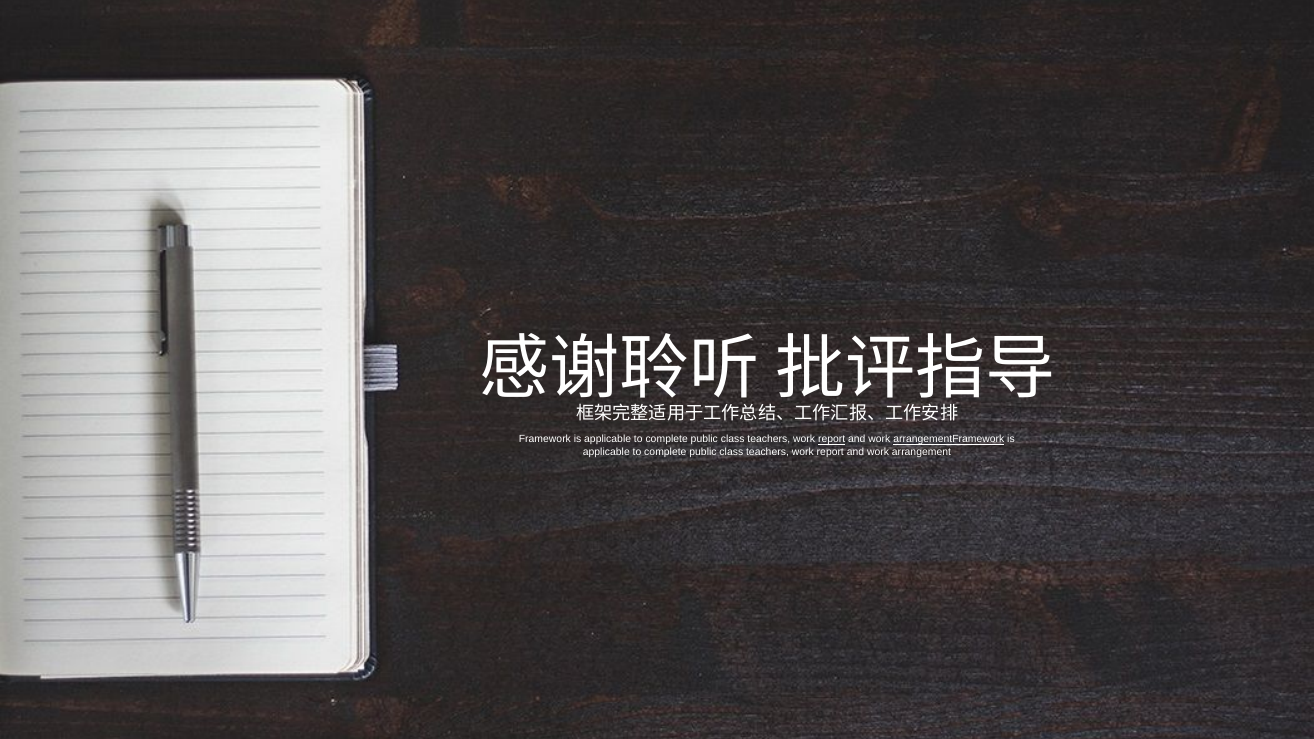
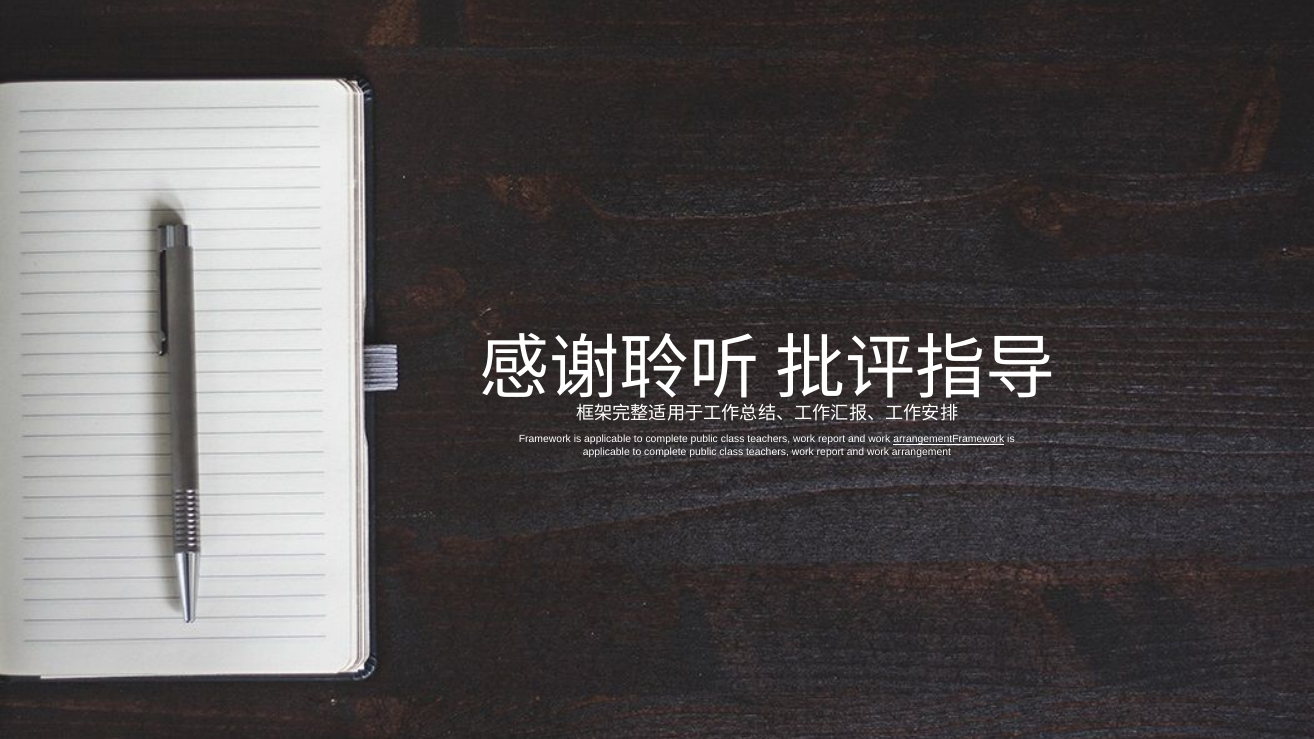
report underline: present -> none (832, 440)
